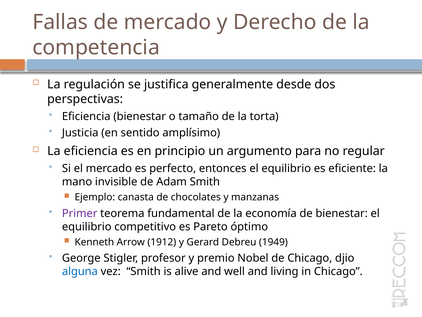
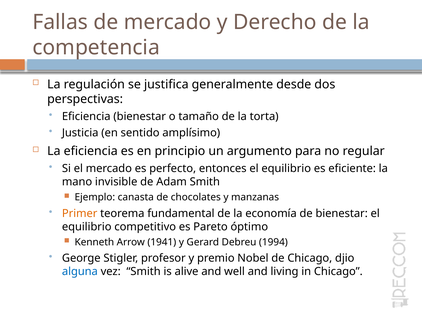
Primer colour: purple -> orange (80, 213)
1912: 1912 -> 1941 (162, 242)
1949: 1949 -> 1994 (273, 242)
